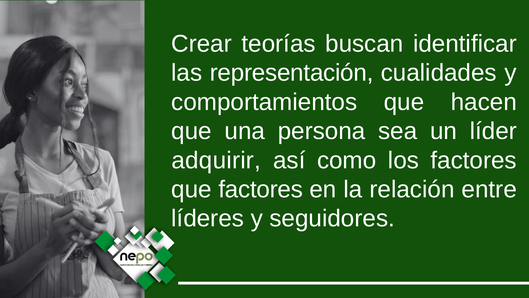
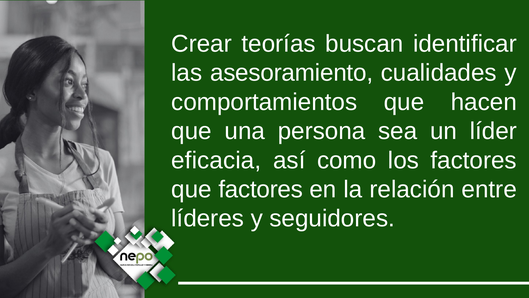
representación: representación -> asesoramiento (292, 73)
adquirir: adquirir -> eficacia (216, 160)
